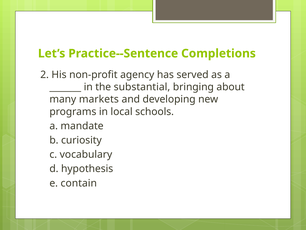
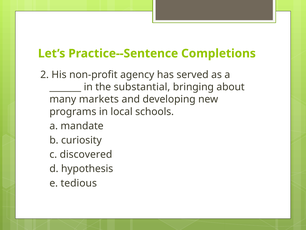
vocabulary: vocabulary -> discovered (86, 154)
contain: contain -> tedious (79, 183)
